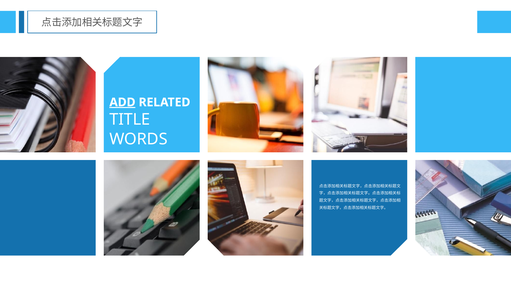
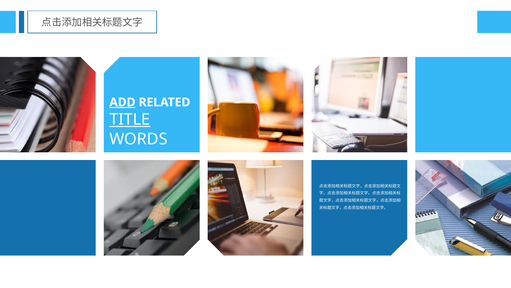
TITLE underline: none -> present (130, 119)
